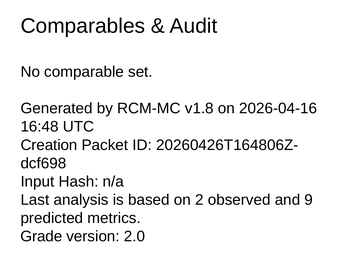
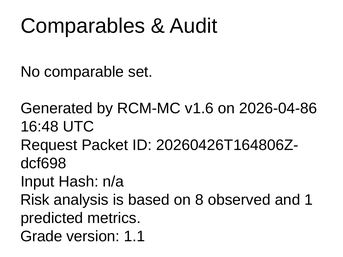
v1.8: v1.8 -> v1.6 (199, 109)
2026-04-16: 2026-04-16 -> 2026-04-86 (278, 109)
Creation: Creation -> Request (49, 145)
Last: Last -> Risk (35, 200)
2: 2 -> 8 (199, 200)
9: 9 -> 1 (309, 200)
2.0: 2.0 -> 1.1 (135, 237)
